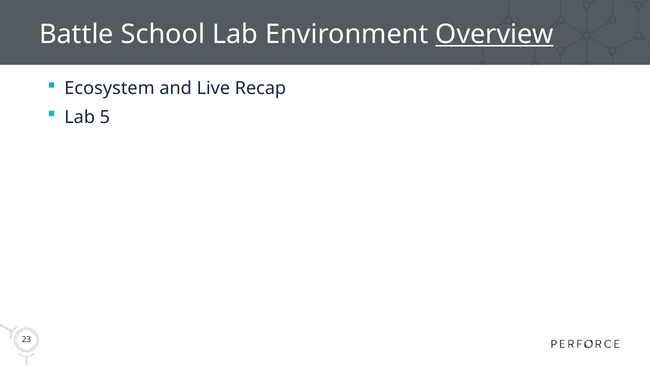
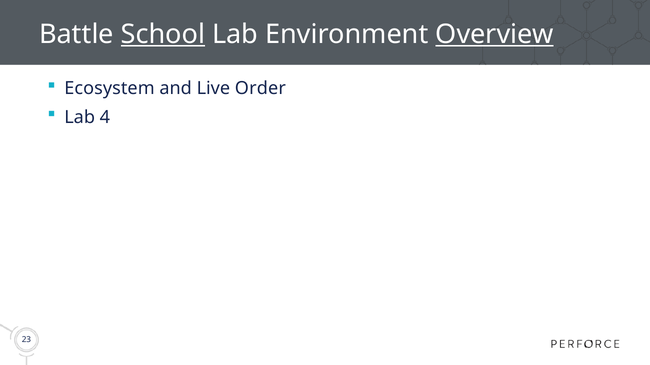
School underline: none -> present (163, 34)
Recap: Recap -> Order (260, 89)
5: 5 -> 4 (105, 118)
